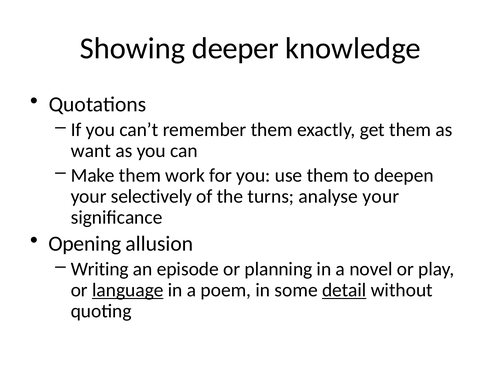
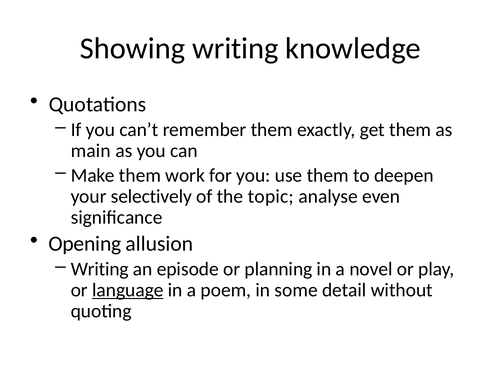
Showing deeper: deeper -> writing (235, 48)
want: want -> main (91, 151)
turns: turns -> topic (271, 197)
analyse your: your -> even (381, 197)
detail underline: present -> none (344, 291)
